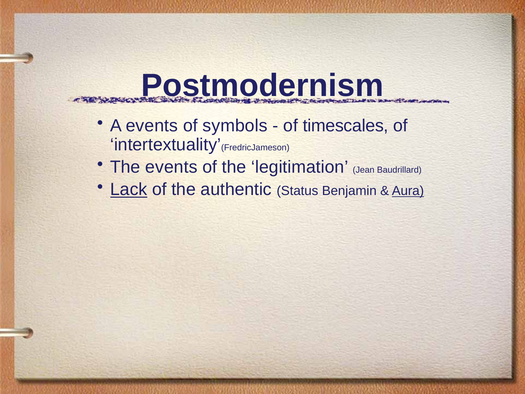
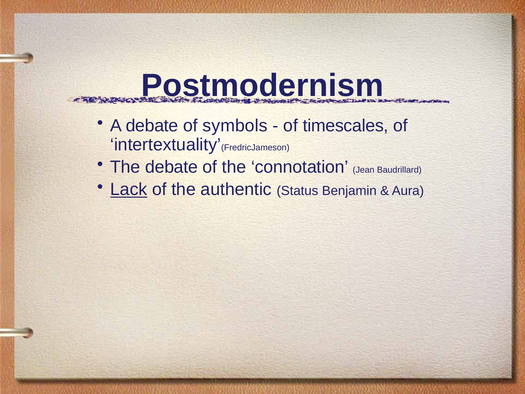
A events: events -> debate (152, 126)
The events: events -> debate (172, 167)
legitimation: legitimation -> connotation (300, 167)
Aura underline: present -> none (408, 191)
